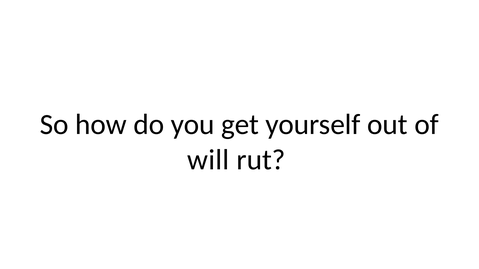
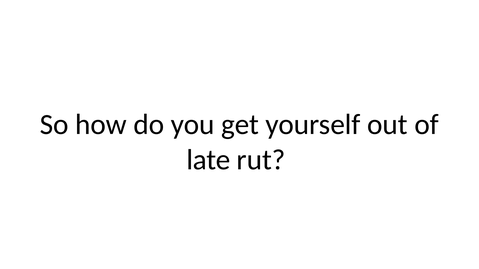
will: will -> late (208, 160)
